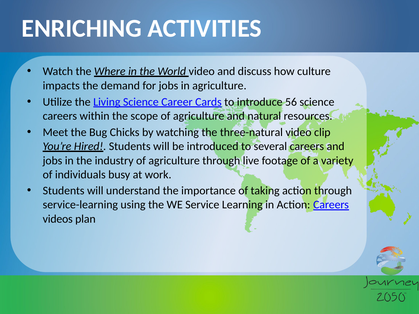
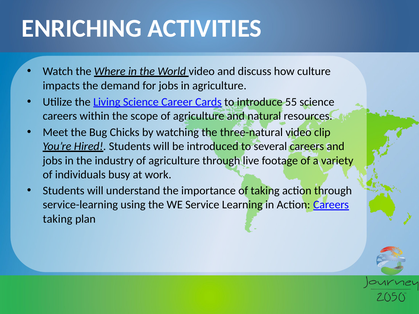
56: 56 -> 55 (291, 102)
videos: videos -> taking (58, 219)
